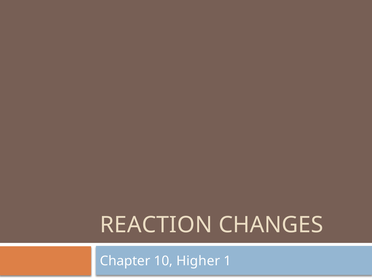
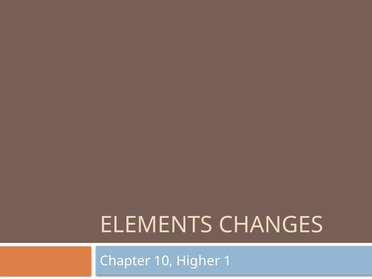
REACTION: REACTION -> ELEMENTS (156, 225)
